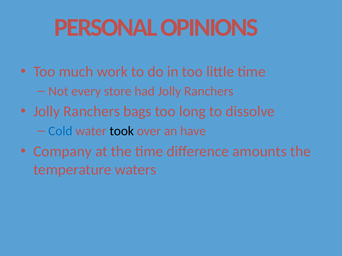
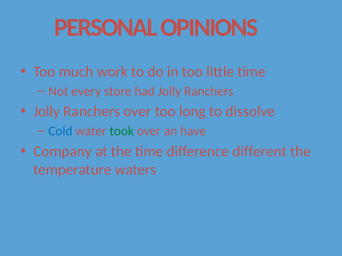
Ranchers bags: bags -> over (137, 112)
took colour: black -> green (122, 131)
amounts: amounts -> different (260, 152)
